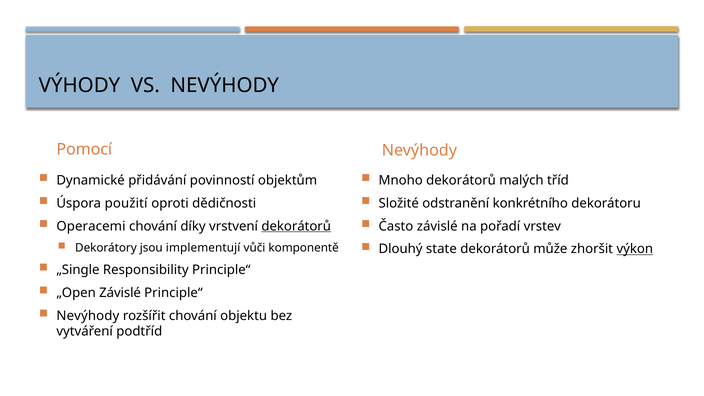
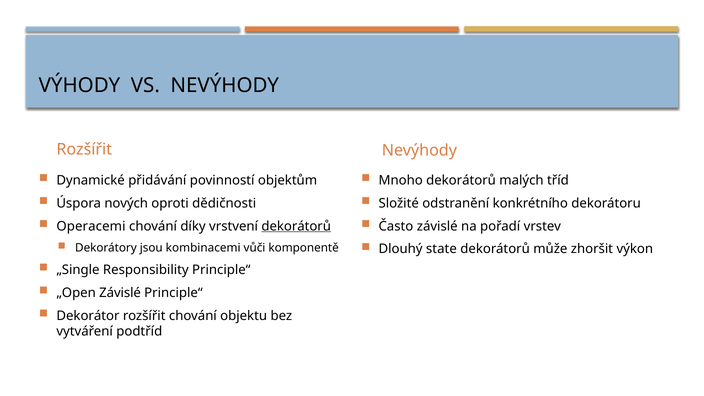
Pomocí: Pomocí -> Rozšířit (84, 150)
použití: použití -> nových (126, 203)
implementují: implementují -> kombinacemi (203, 248)
výkon underline: present -> none (635, 249)
Nevýhody: Nevýhody -> Dekorátor (88, 316)
